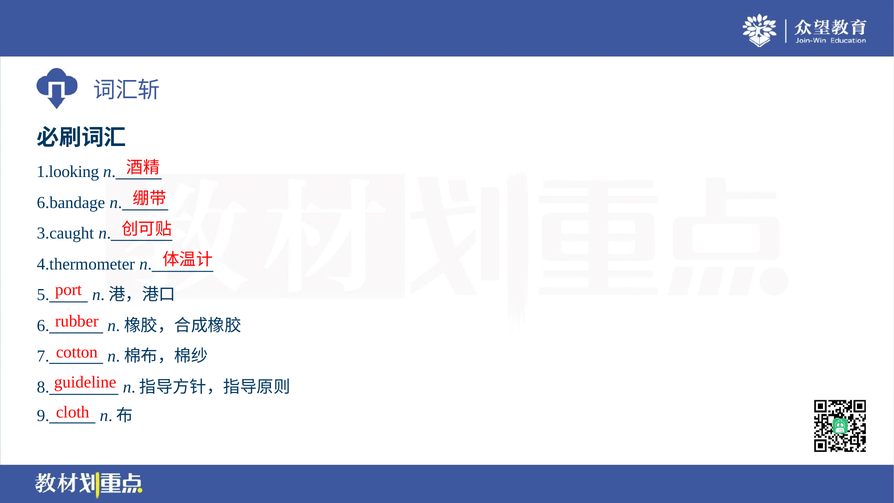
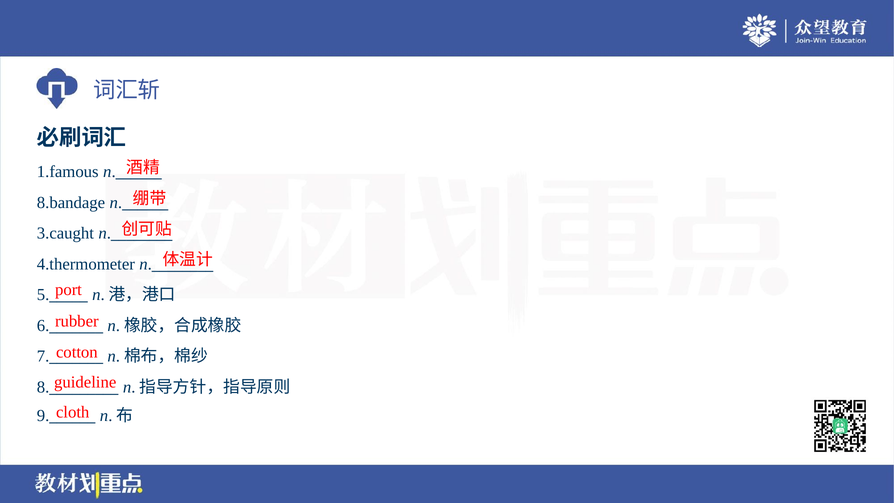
1.looking: 1.looking -> 1.famous (68, 172)
6.bandage: 6.bandage -> 8.bandage (71, 203)
